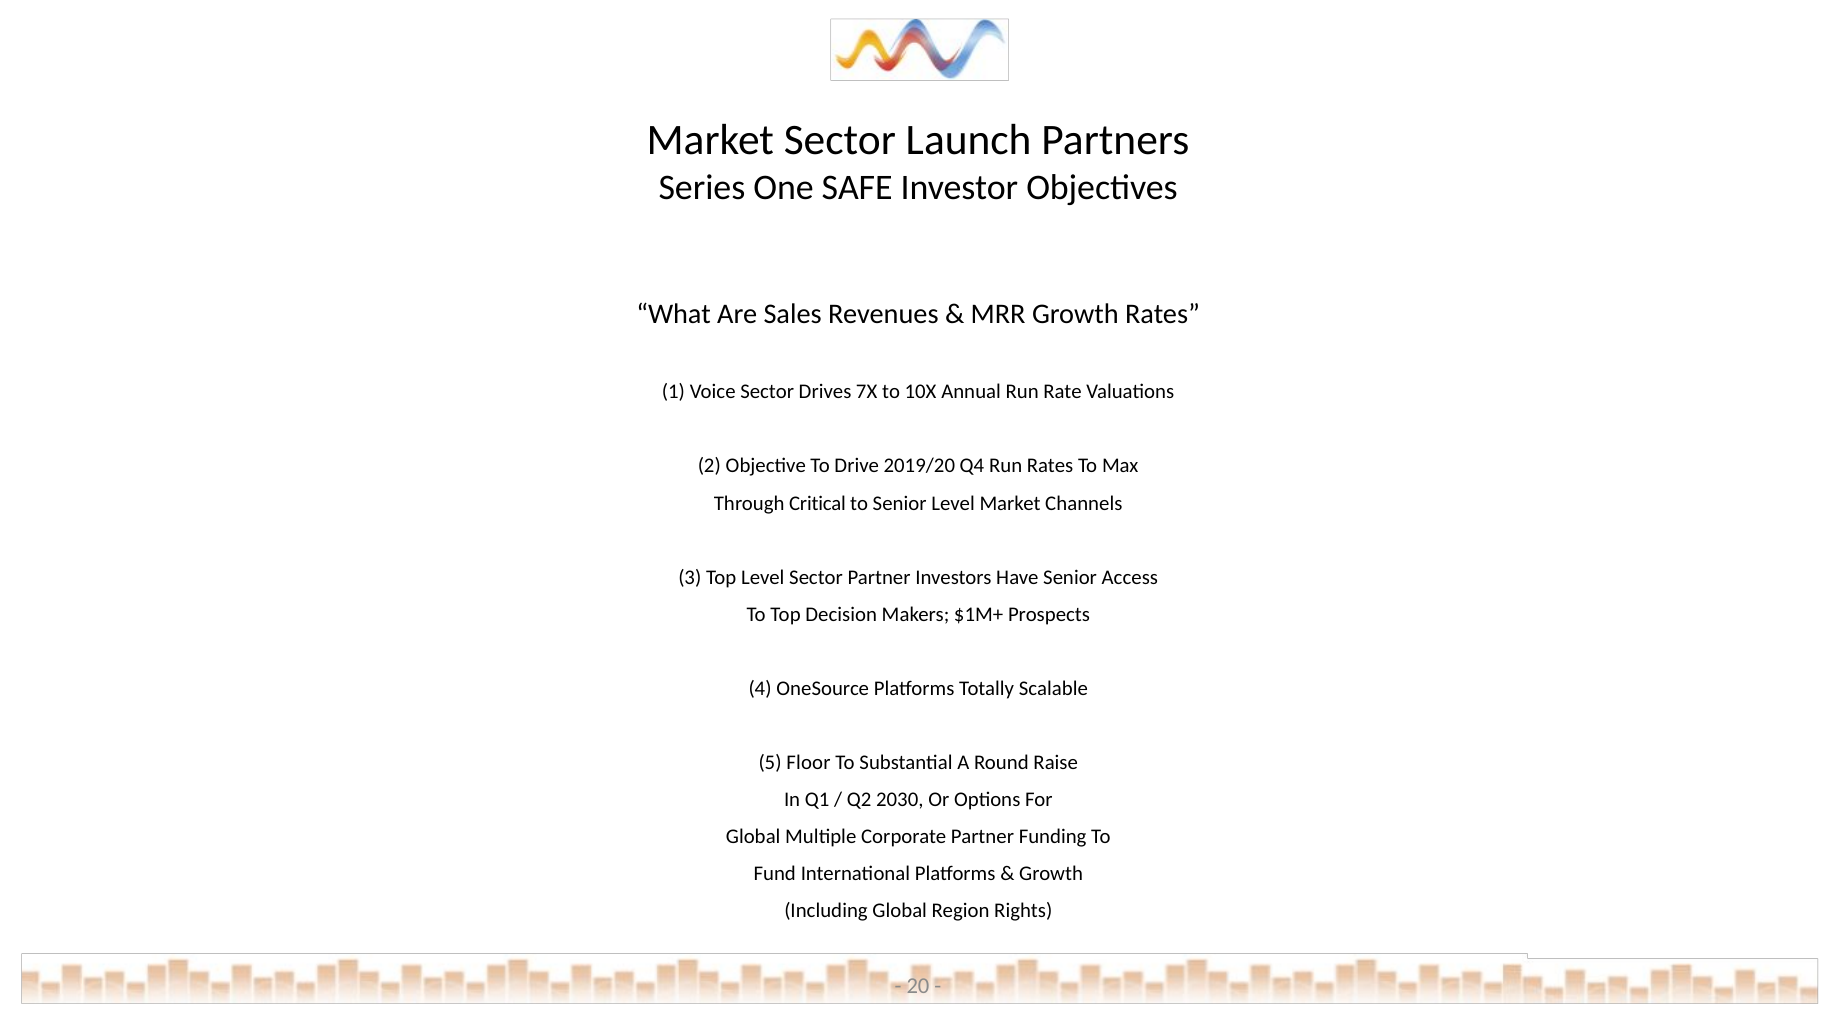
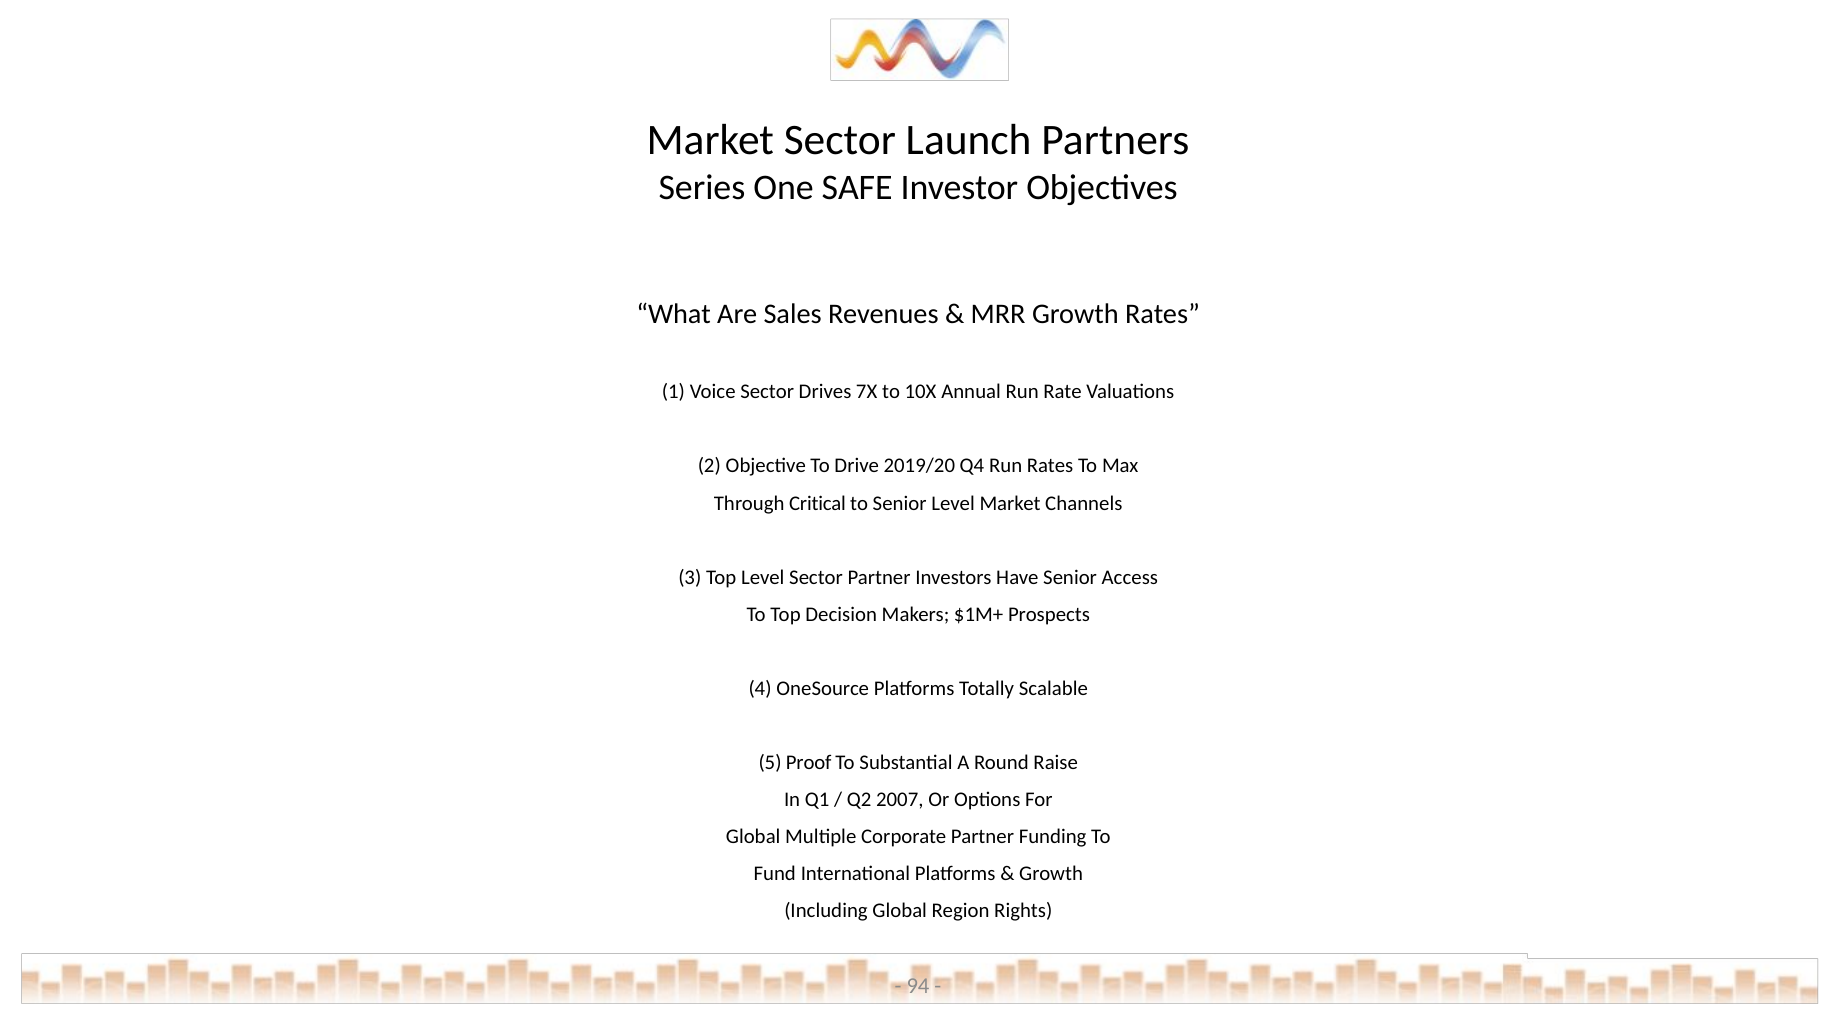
Floor: Floor -> Proof (809, 762)
2030: 2030 -> 2007 (900, 800)
20: 20 -> 94 (918, 985)
